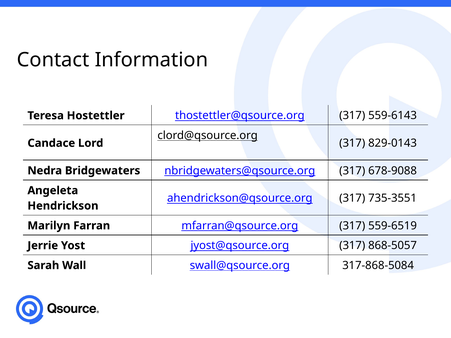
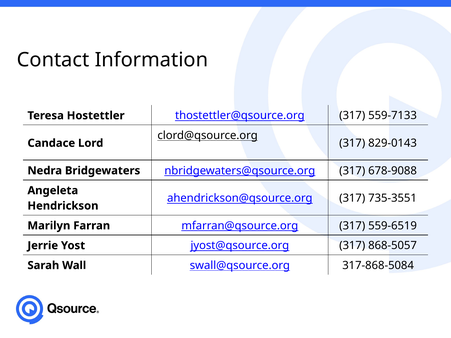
559-6143: 559-6143 -> 559-7133 (393, 116)
